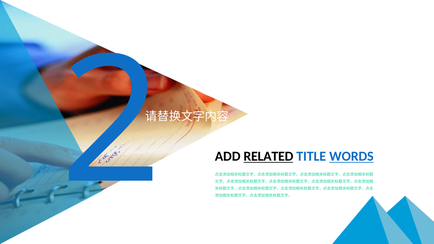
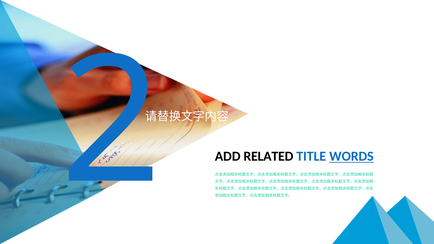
RELATED underline: present -> none (268, 156)
